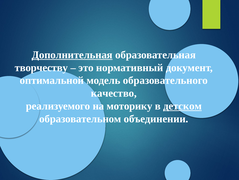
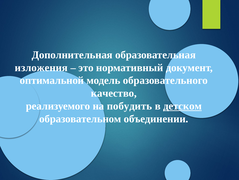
Дополнительная underline: present -> none (72, 55)
творчеству: творчеству -> изложения (41, 67)
моторику: моторику -> побудить (129, 106)
